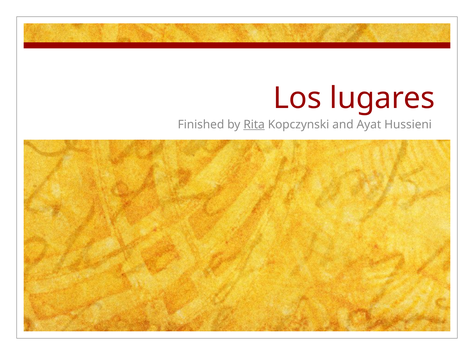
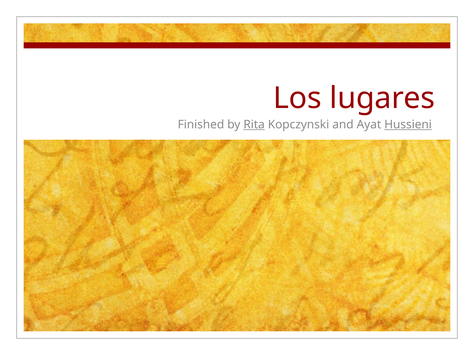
Hussieni underline: none -> present (408, 125)
